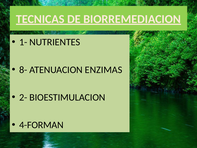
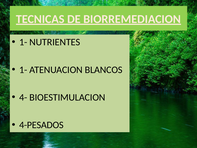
8-: 8- -> 1- (23, 70)
ENZIMAS: ENZIMAS -> BLANCOS (104, 70)
2-: 2- -> 4- (23, 97)
4-FORMAN: 4-FORMAN -> 4-PESADOS (41, 125)
